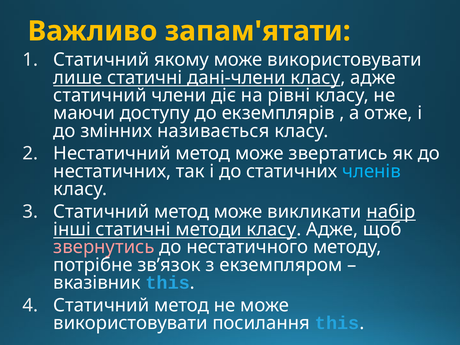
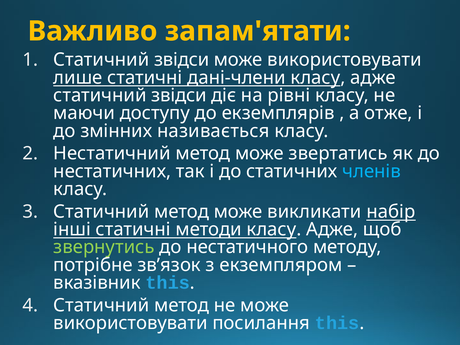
якому: якому -> звідси (182, 60)
члени: члени -> звідси (179, 95)
звернутись colour: pink -> light green (104, 247)
